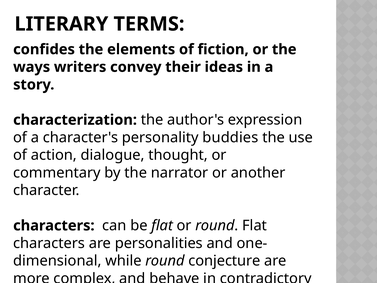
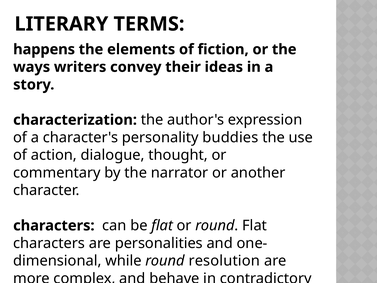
confides: confides -> happens (44, 49)
conjecture: conjecture -> resolution (224, 261)
